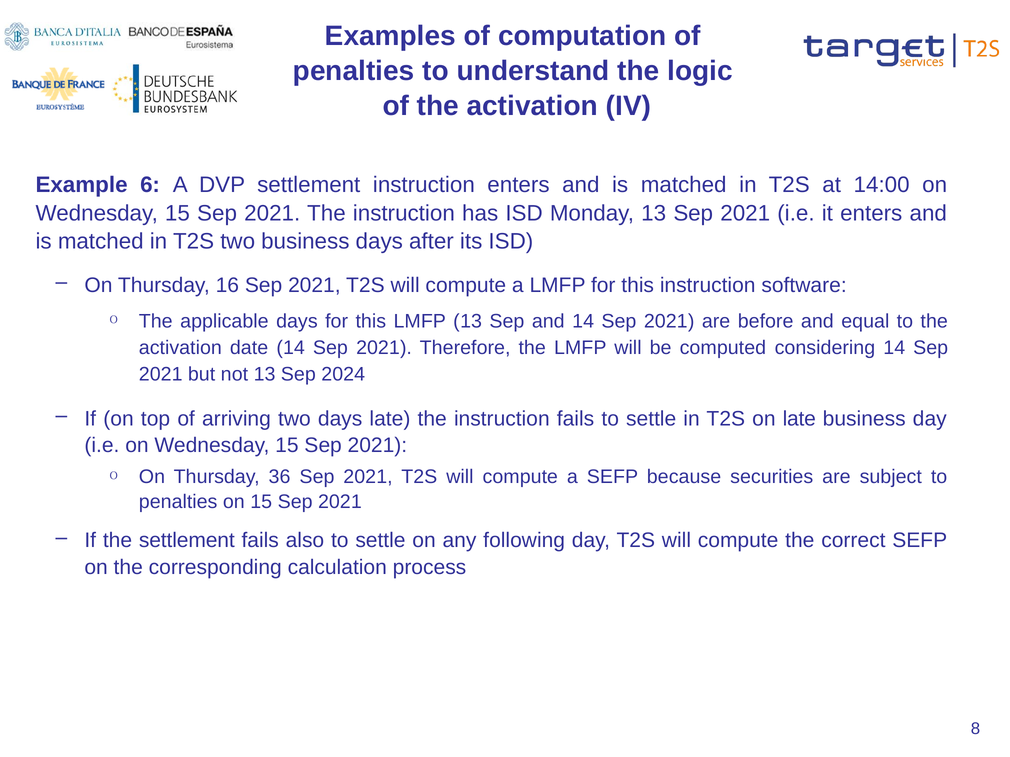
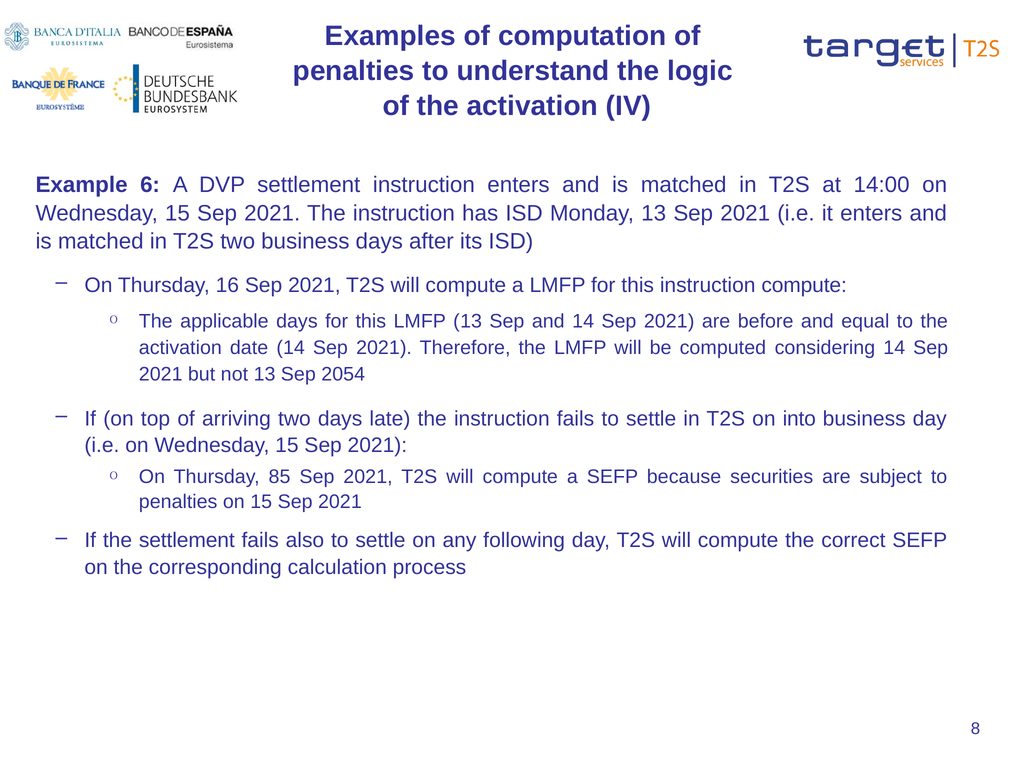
instruction software: software -> compute (804, 286)
2024: 2024 -> 2054 (343, 375)
on late: late -> into (799, 419)
36: 36 -> 85 (280, 477)
